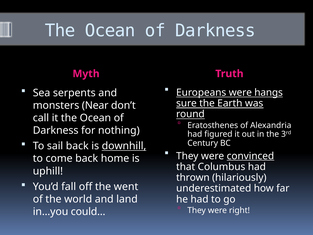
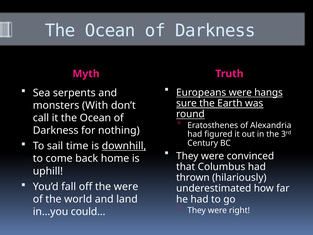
Near: Near -> With (95, 105)
sail back: back -> time (77, 146)
convinced underline: present -> none (250, 156)
the went: went -> were (126, 186)
